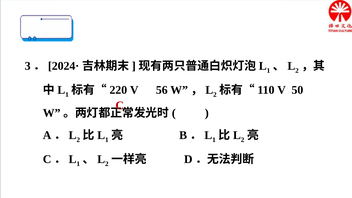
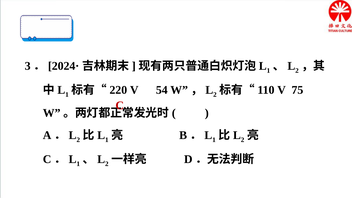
56: 56 -> 54 (162, 90)
50: 50 -> 75 (297, 90)
